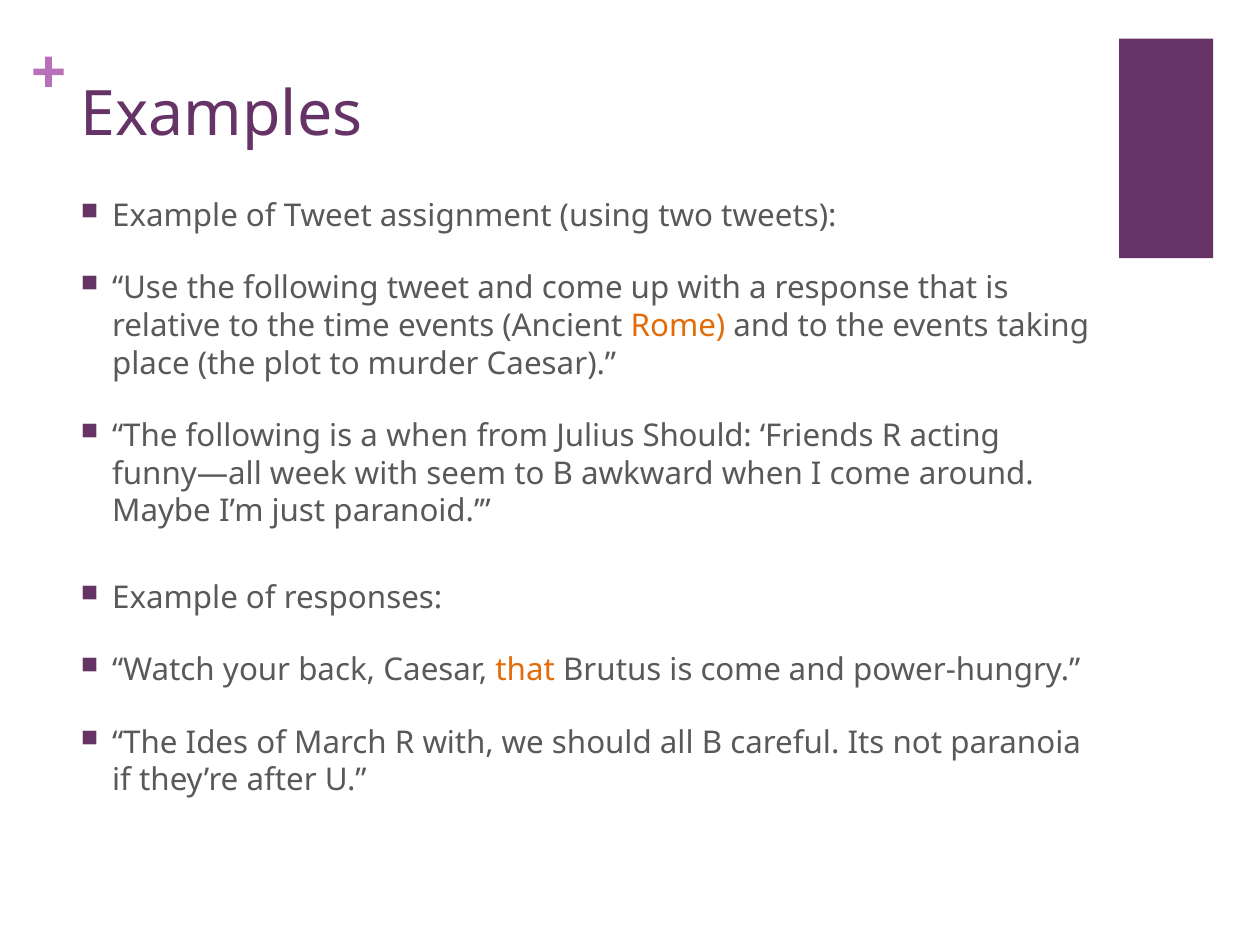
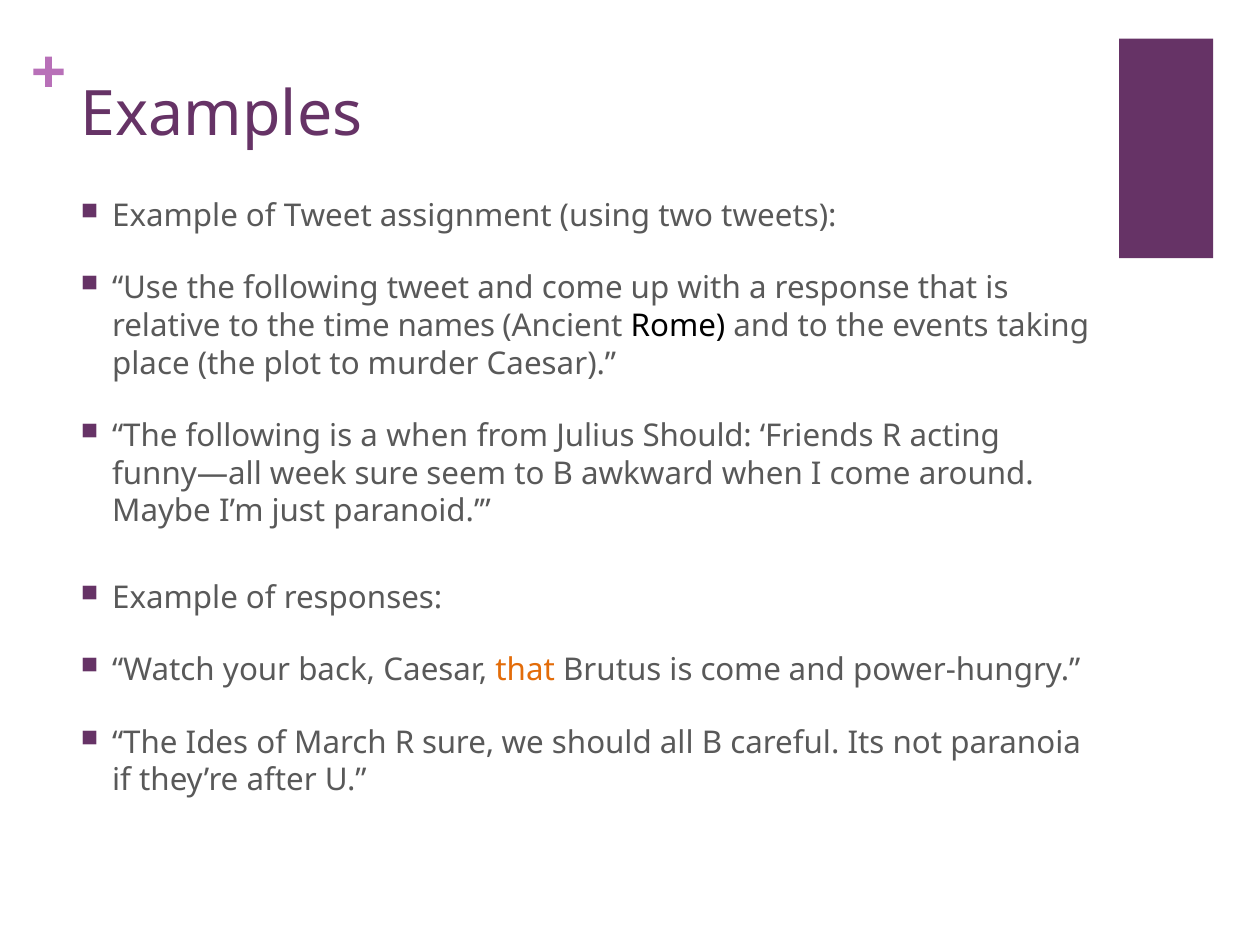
time events: events -> names (446, 326)
Rome colour: orange -> black (678, 326)
week with: with -> sure (387, 474)
R with: with -> sure (458, 743)
